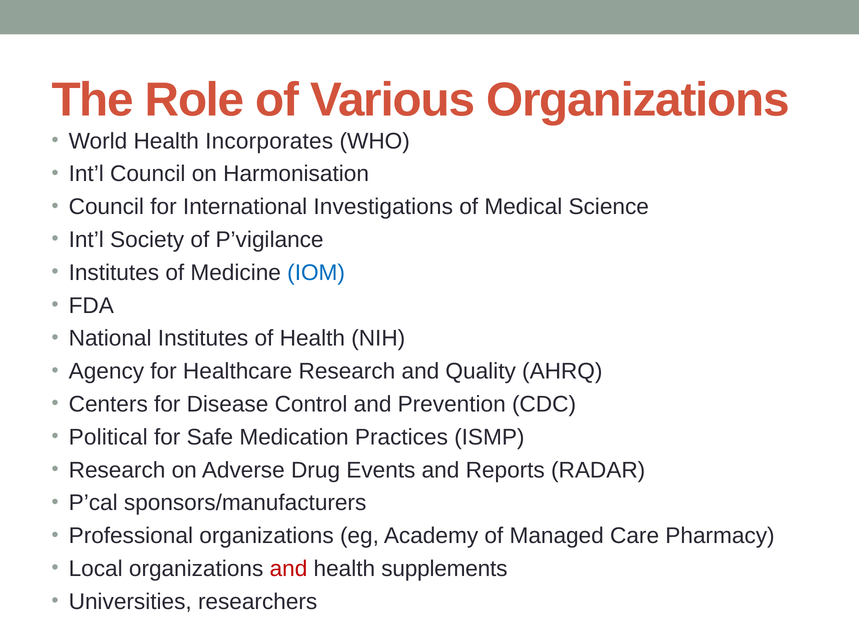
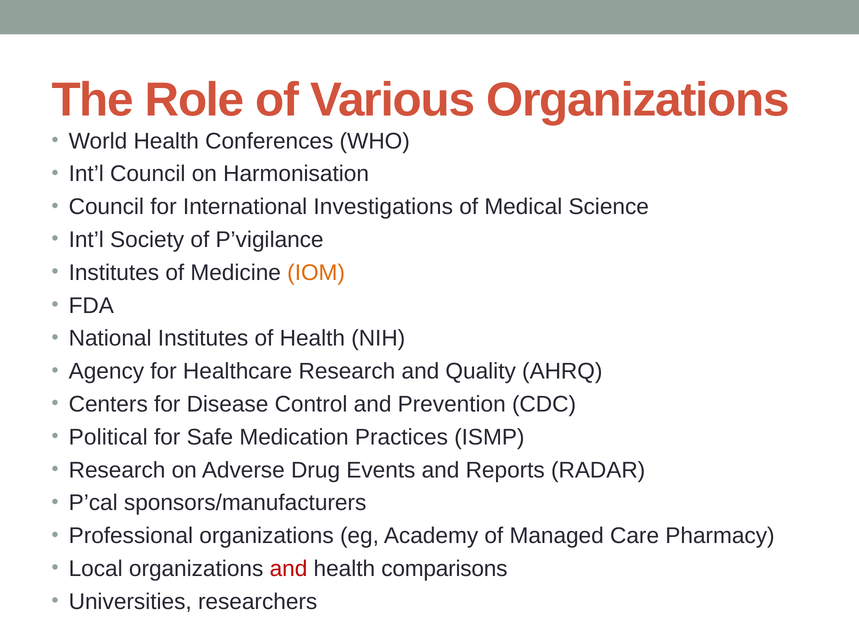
Incorporates: Incorporates -> Conferences (269, 141)
IOM colour: blue -> orange (316, 273)
supplements: supplements -> comparisons (444, 569)
